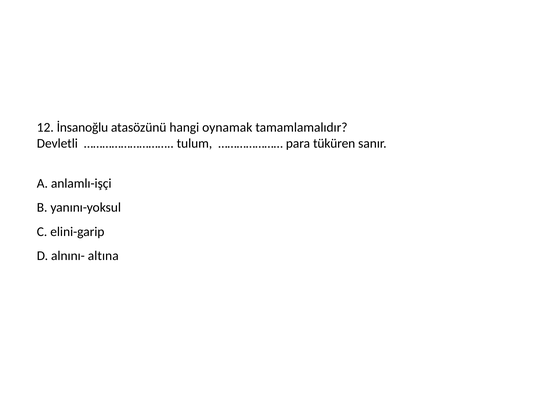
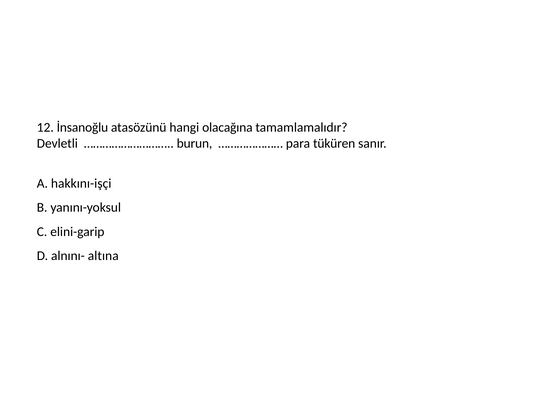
oynamak: oynamak -> olacağına (227, 127)
tulum: tulum -> burun (195, 144)
anlamlı-işçi: anlamlı-işçi -> hakkını-işçi (81, 184)
